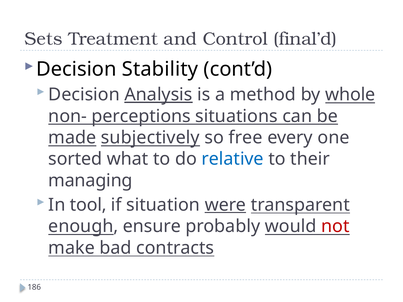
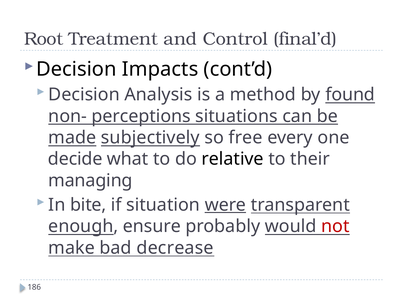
Sets: Sets -> Root (44, 39)
Stability: Stability -> Impacts (160, 69)
Analysis underline: present -> none (158, 95)
whole: whole -> found (350, 95)
sorted: sorted -> decide (75, 159)
relative colour: blue -> black (233, 159)
tool: tool -> bite (88, 205)
contracts: contracts -> decrease (175, 248)
